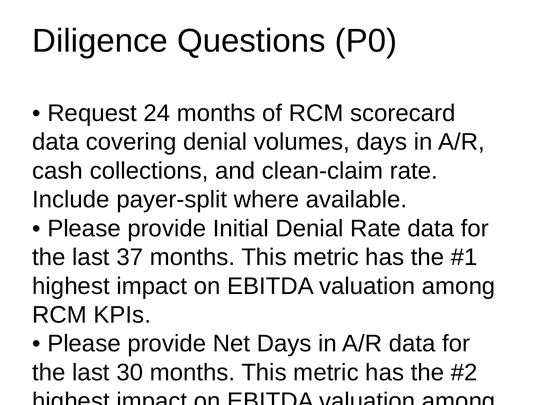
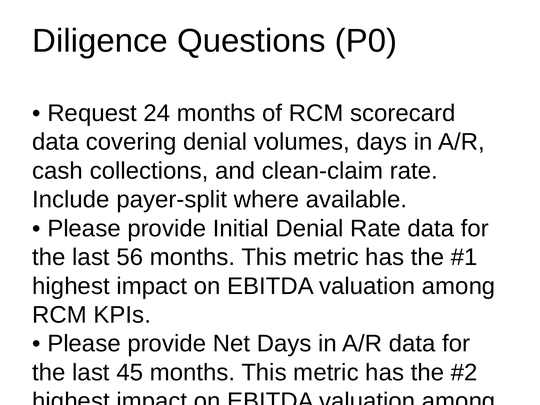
37: 37 -> 56 (130, 257)
30: 30 -> 45 (130, 373)
